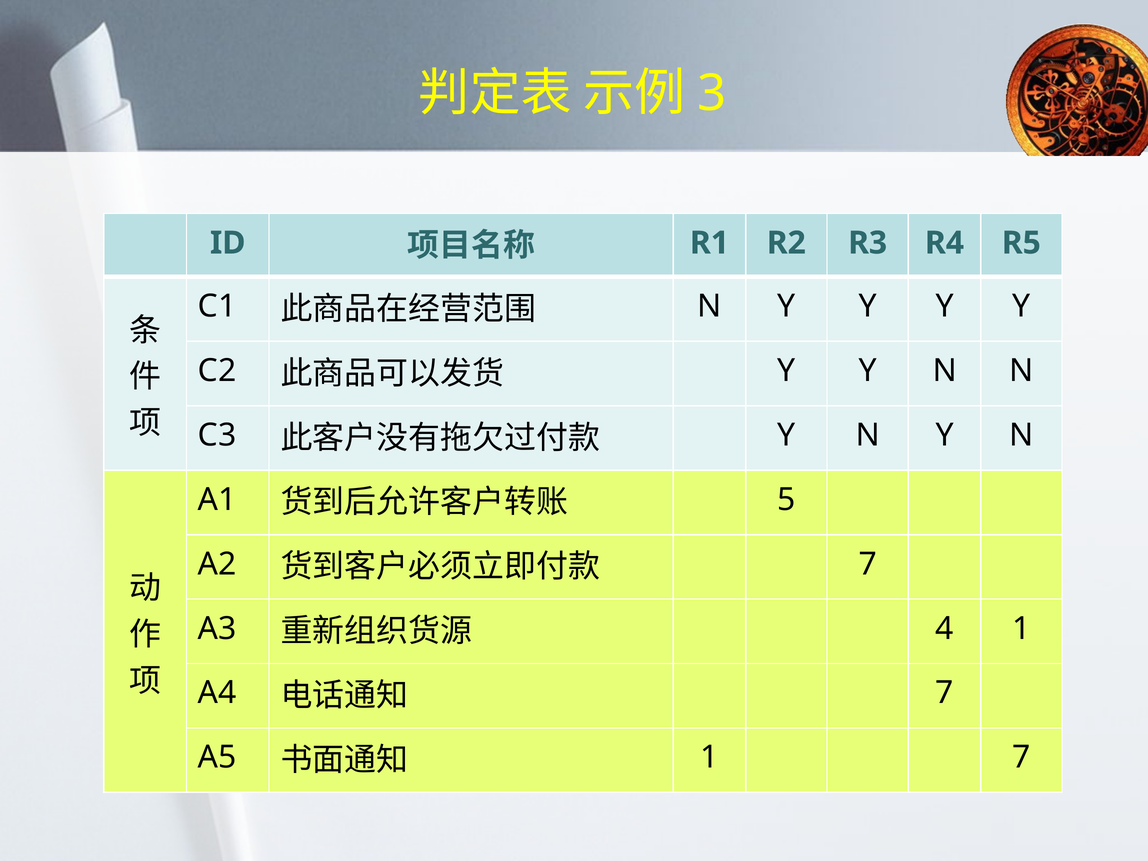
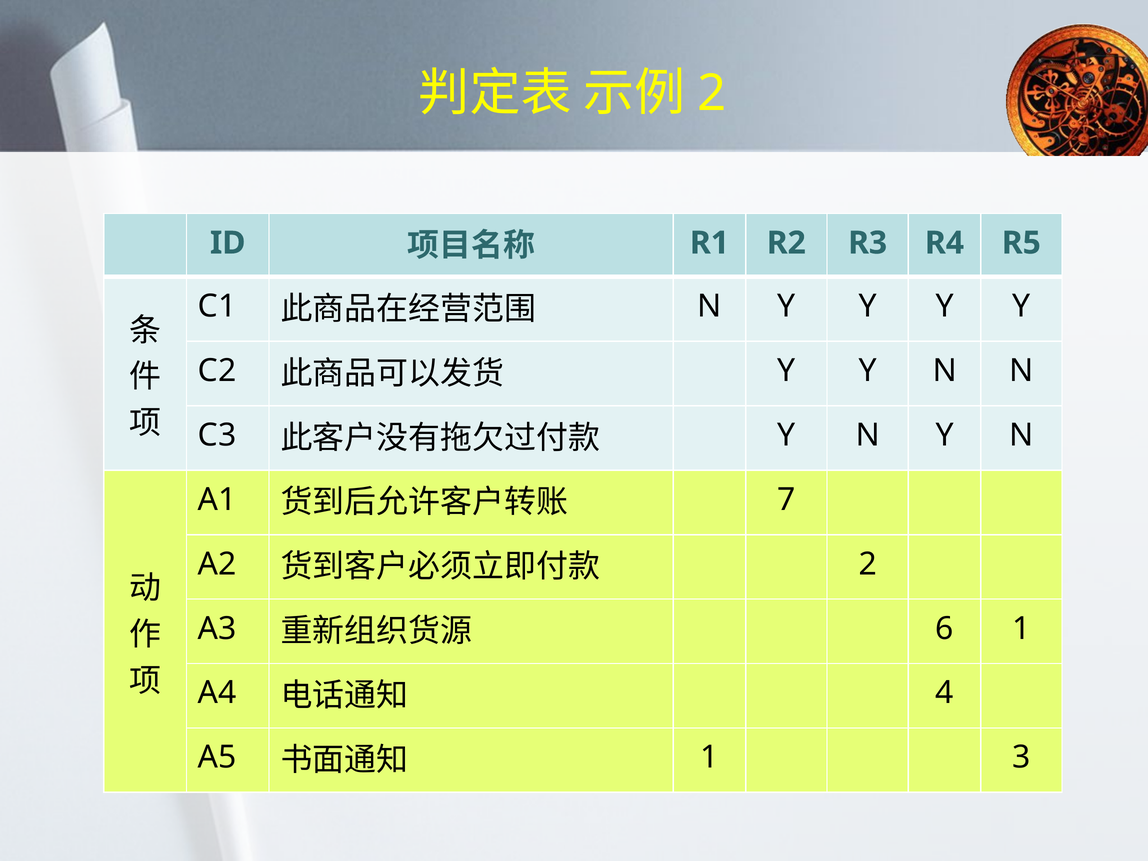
3: 3 -> 2 (712, 93)
5: 5 -> 7 (786, 500)
7: 7 -> 2 (868, 564)
4: 4 -> 6 (945, 629)
7: 7 -> 4 (945, 693)
1 7: 7 -> 3 (1021, 757)
